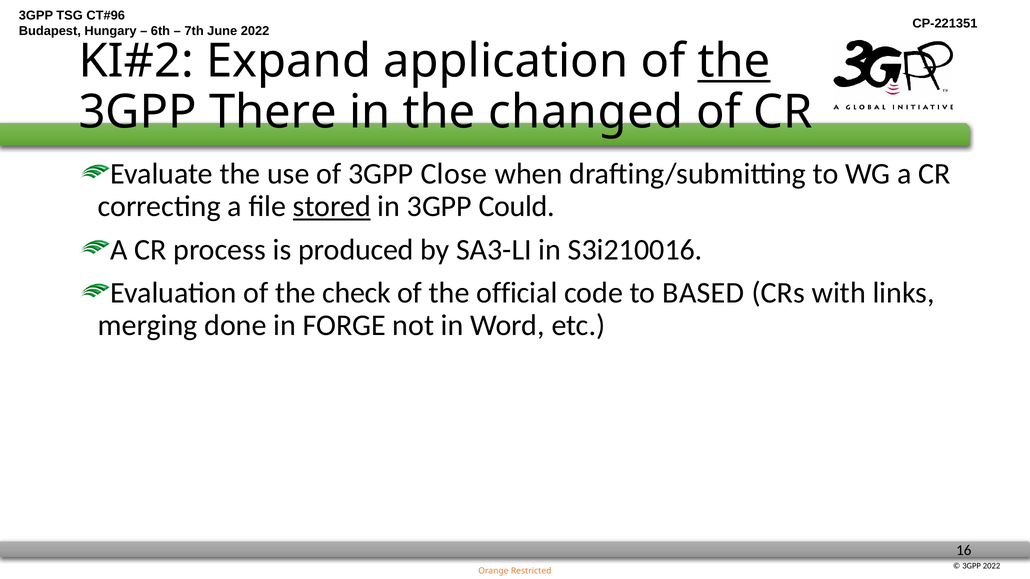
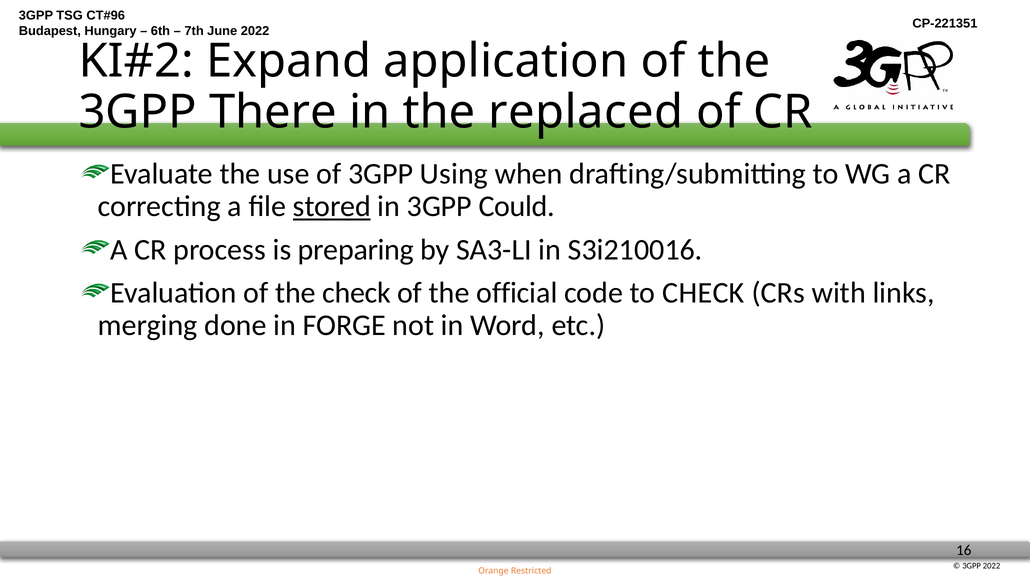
the underline: present -> none (734, 61)
changed: changed -> replaced (586, 112)
Close: Close -> Using (454, 174)
produced: produced -> preparing (356, 250)
to BASED: BASED -> CHECK (703, 293)
